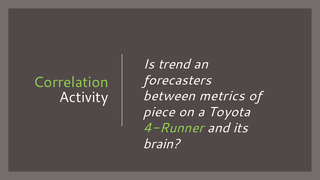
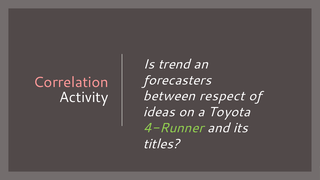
Correlation colour: light green -> pink (71, 82)
metrics: metrics -> respect (222, 96)
piece: piece -> ideas (159, 112)
brain: brain -> titles (161, 144)
